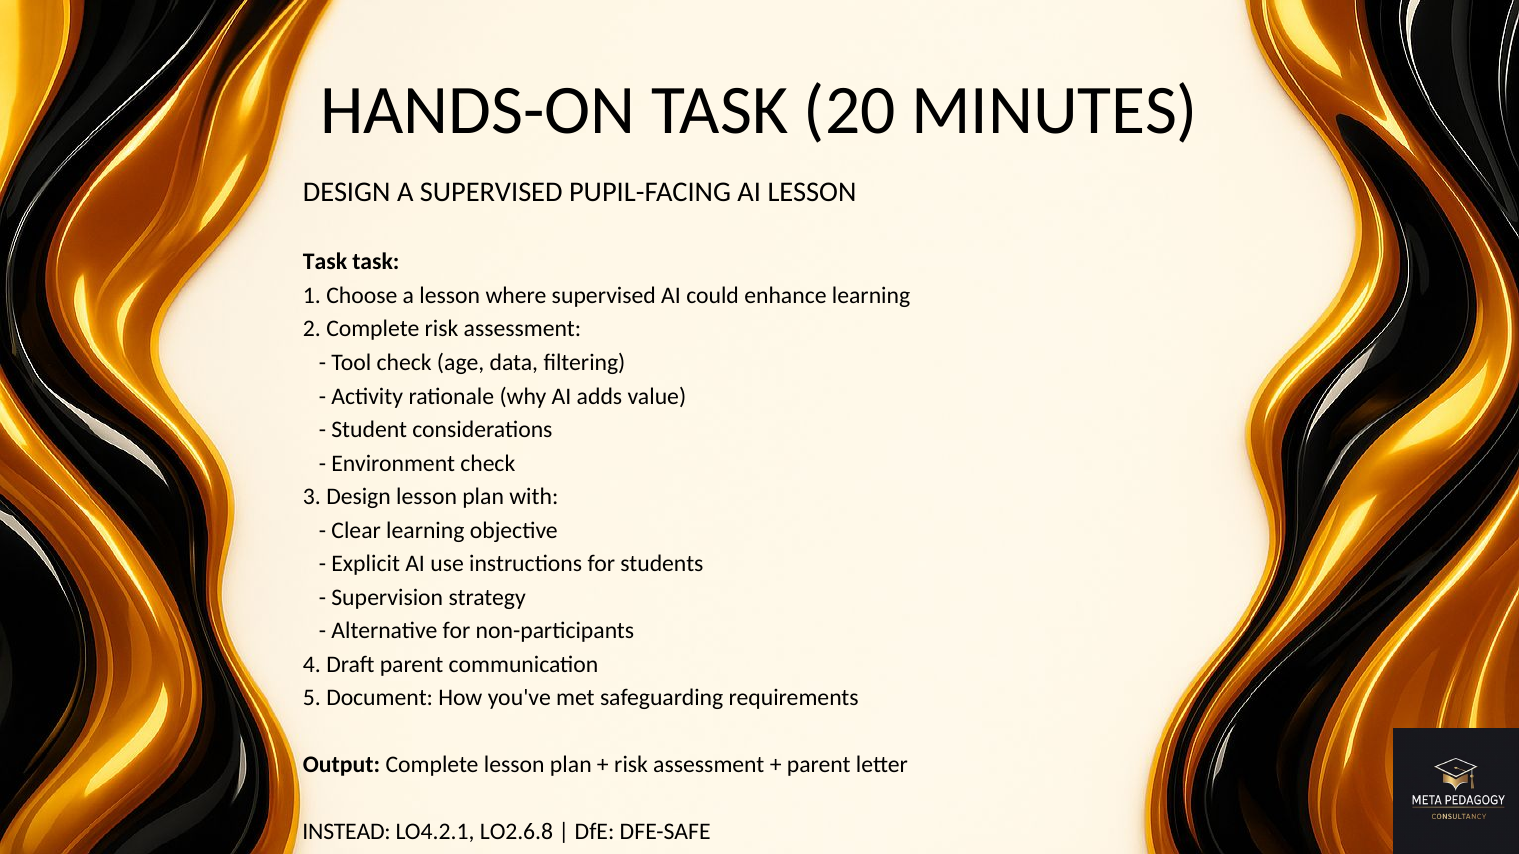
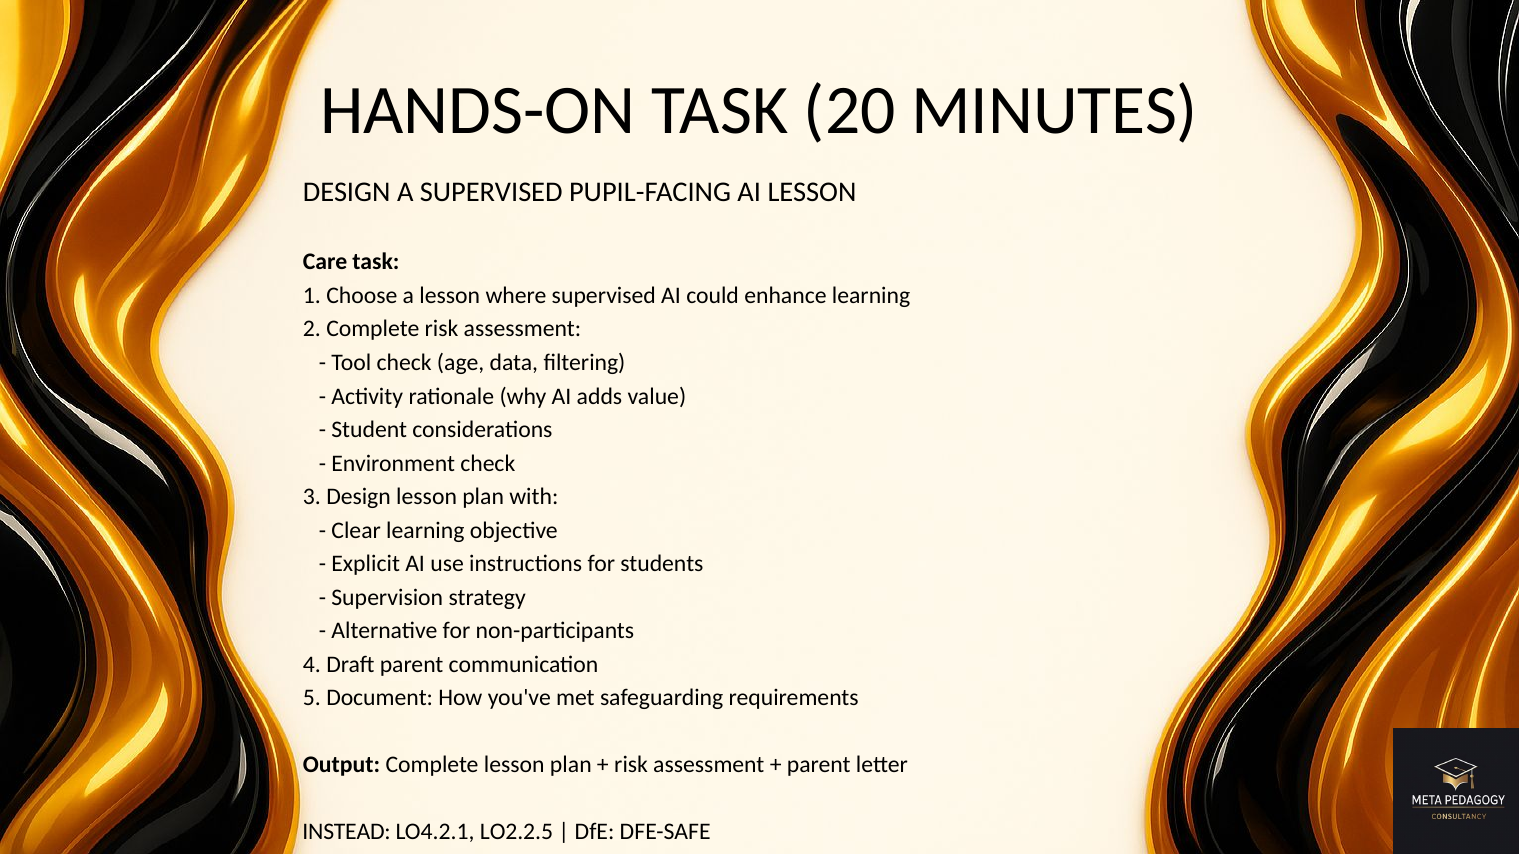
Task: Task -> Care (325, 262)
LO2.6.8: LO2.6.8 -> LO2.2.5 (516, 833)
